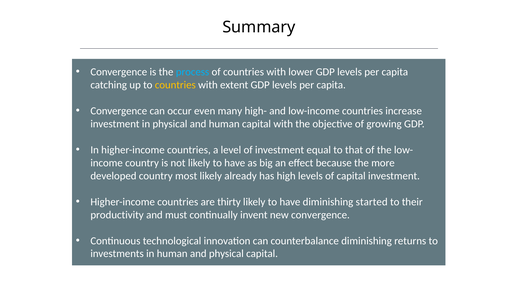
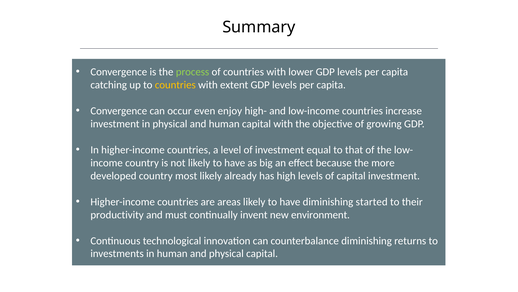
process colour: light blue -> light green (193, 72)
many: many -> enjoy (230, 111)
thirty: thirty -> areas (229, 201)
new convergence: convergence -> environment (320, 214)
